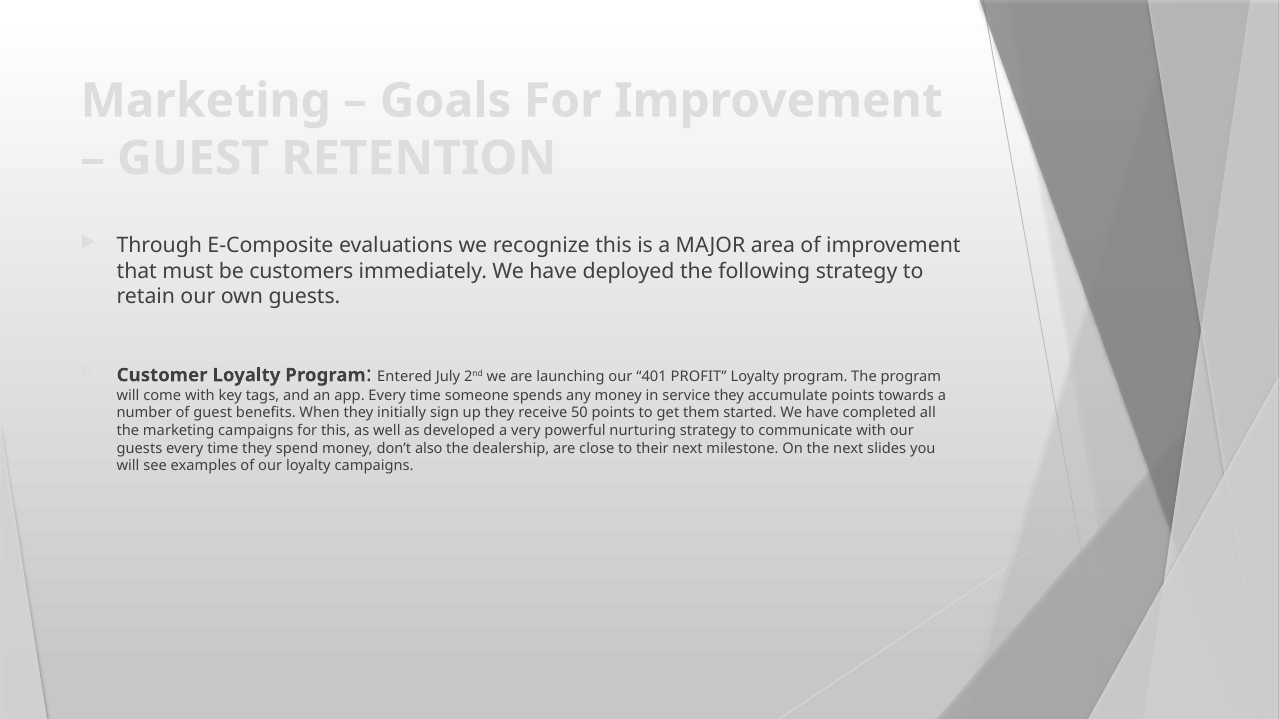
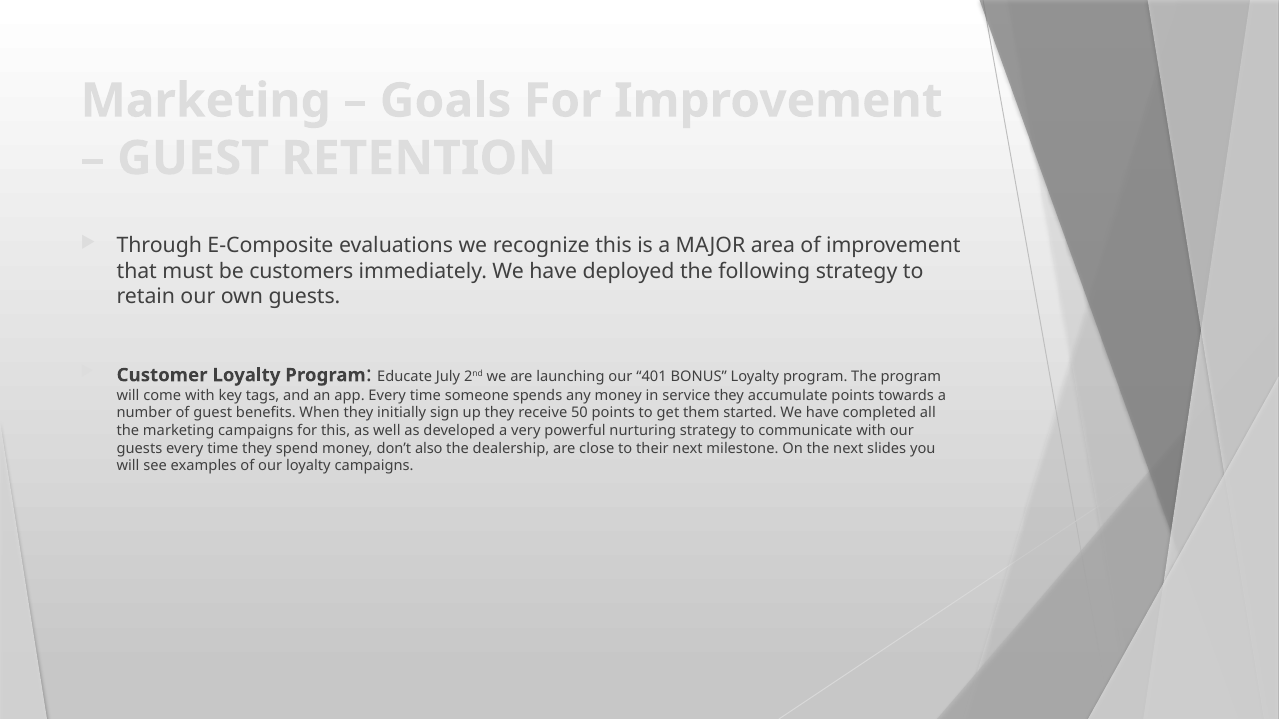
Entered: Entered -> Educate (405, 377)
PROFIT: PROFIT -> BONUS (699, 377)
